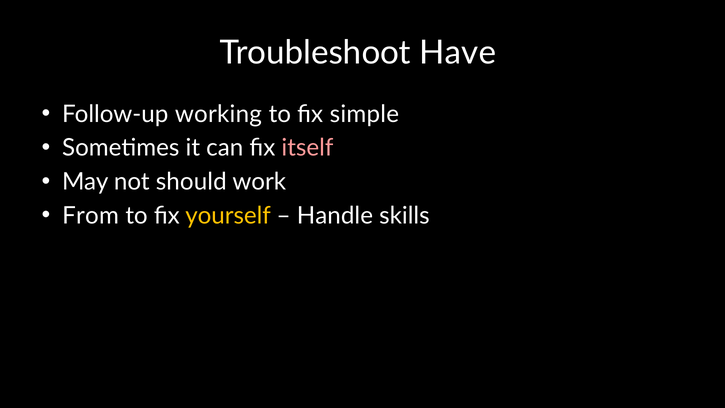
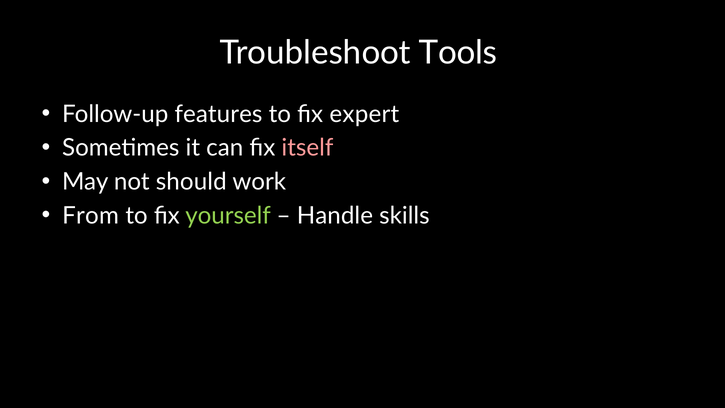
Have: Have -> Tools (458, 53)
working: working -> features (218, 114)
simple: simple -> expert (364, 114)
yourself colour: yellow -> light green (228, 216)
